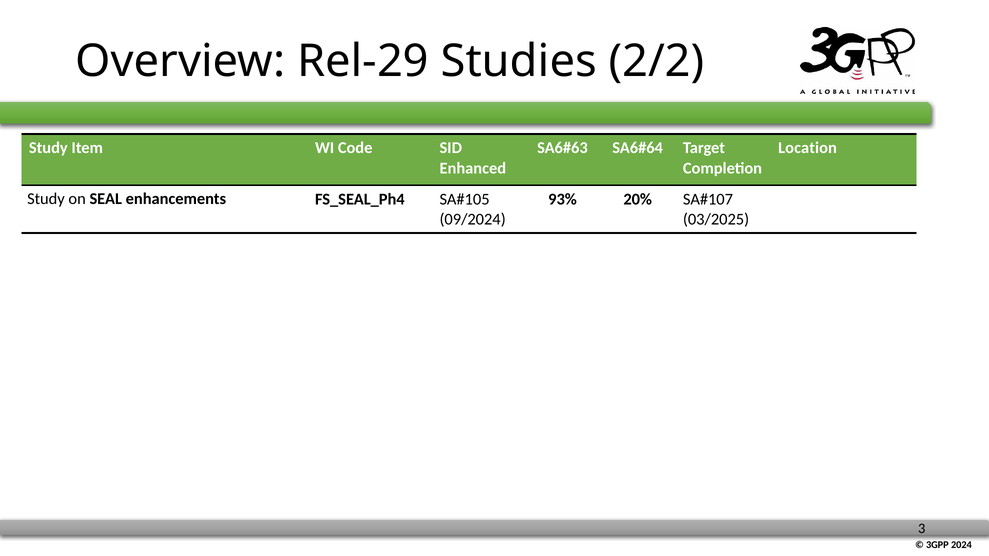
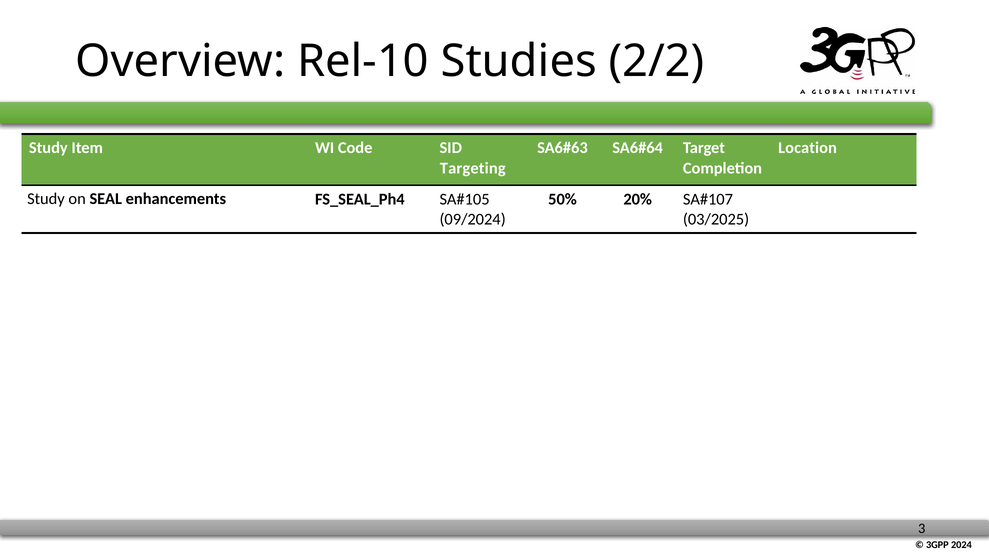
Rel-29: Rel-29 -> Rel-10 (363, 61)
Enhanced: Enhanced -> Targeting (473, 168)
93%: 93% -> 50% (563, 199)
